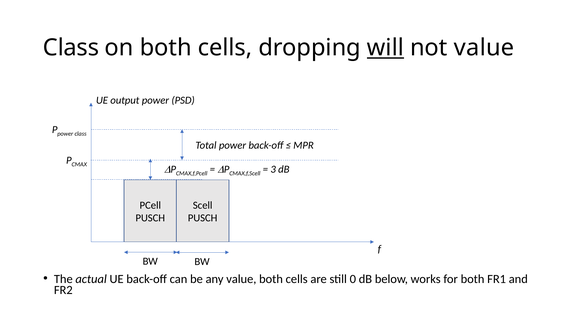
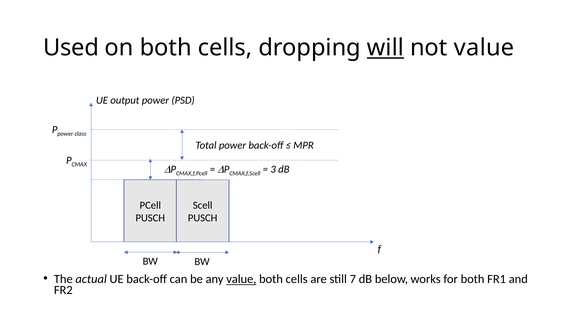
Class: Class -> Used (71, 48)
value underline: none -> present (241, 279)
0: 0 -> 7 (353, 279)
